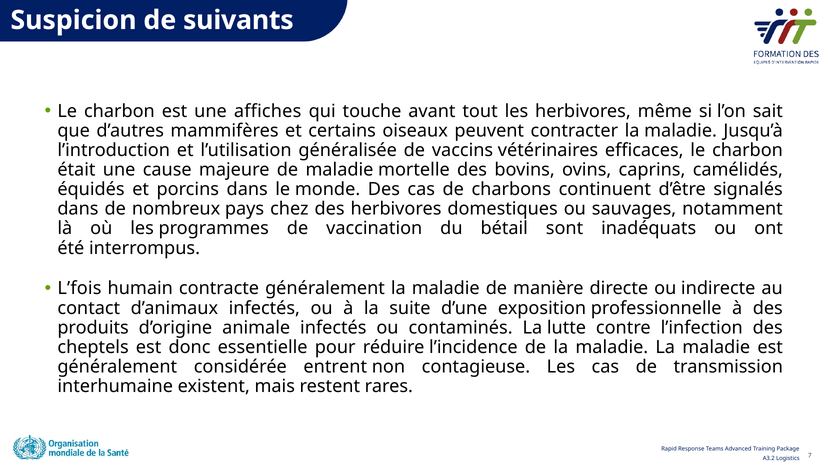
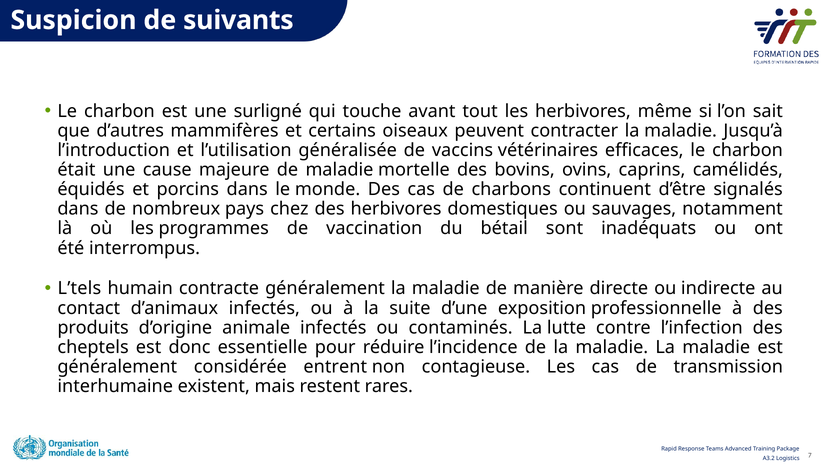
affiches: affiches -> surligné (268, 111)
L’fois: L’fois -> L’tels (79, 288)
